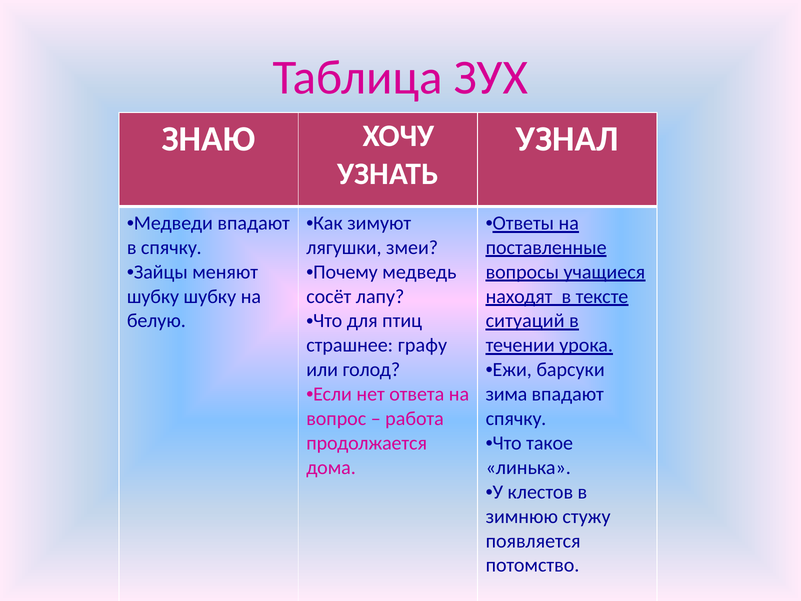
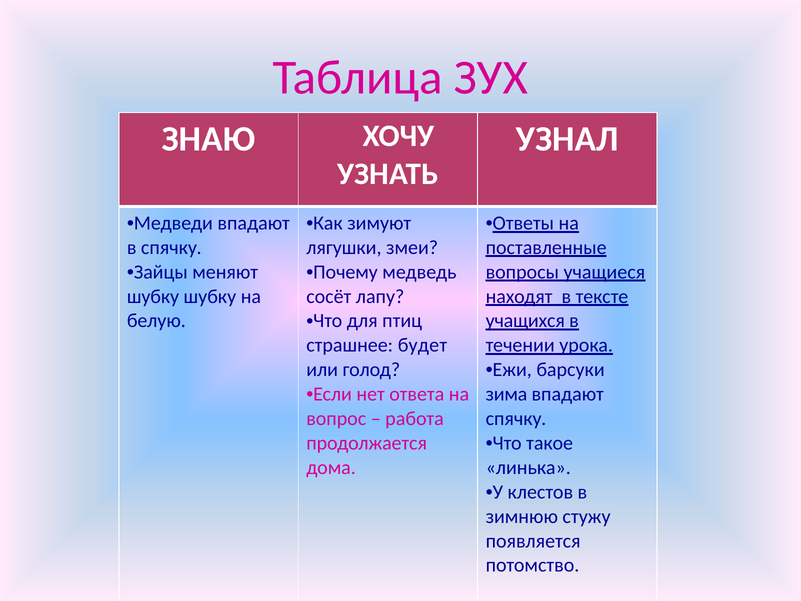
ситуаций: ситуаций -> учащихся (525, 321)
графу: графу -> будет (422, 345)
